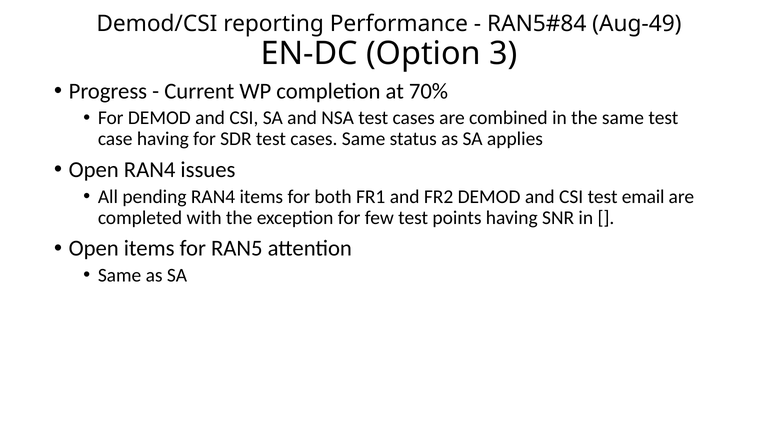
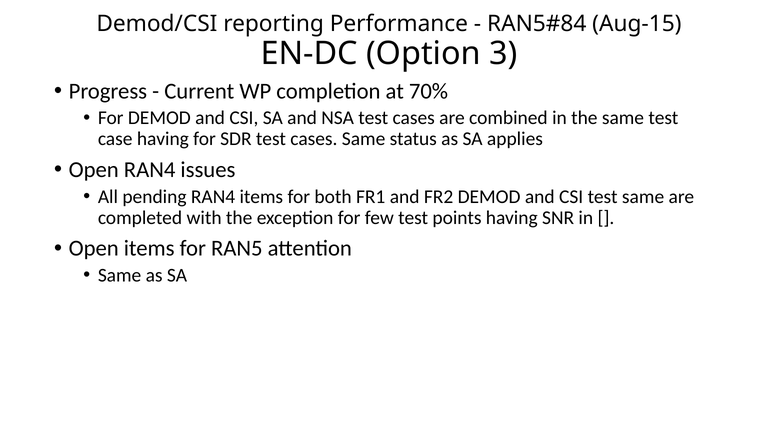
Aug-49: Aug-49 -> Aug-15 (637, 24)
test email: email -> same (643, 196)
